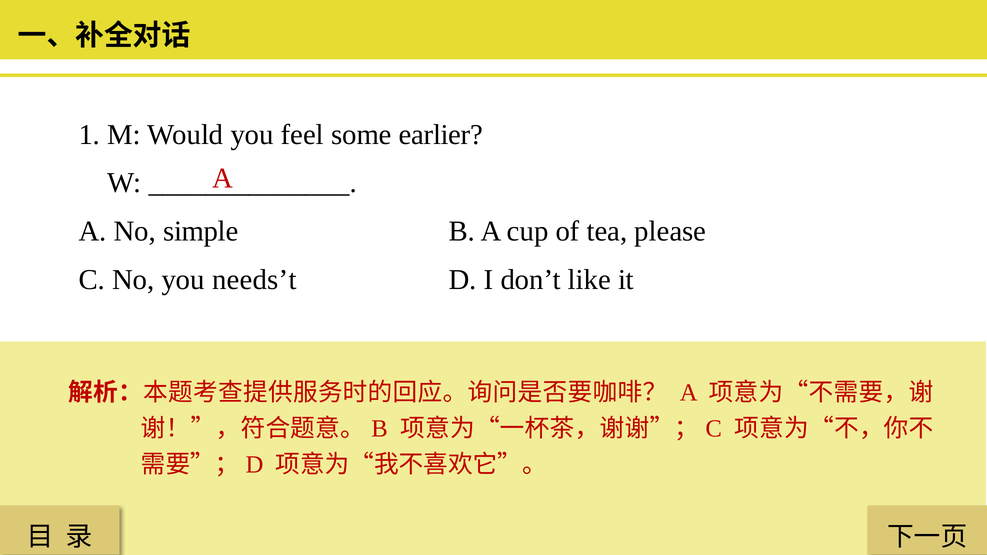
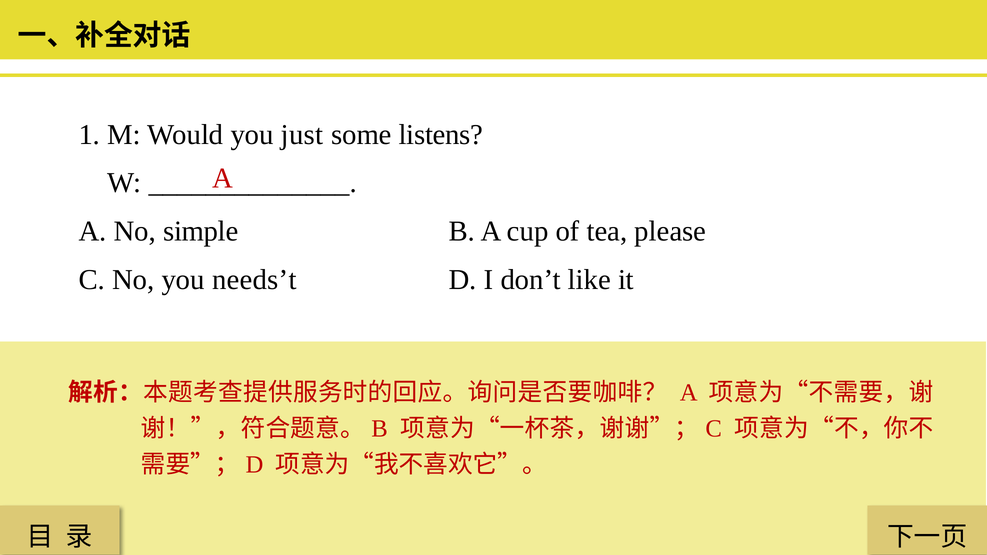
feel: feel -> just (302, 135)
earlier: earlier -> listens (441, 135)
